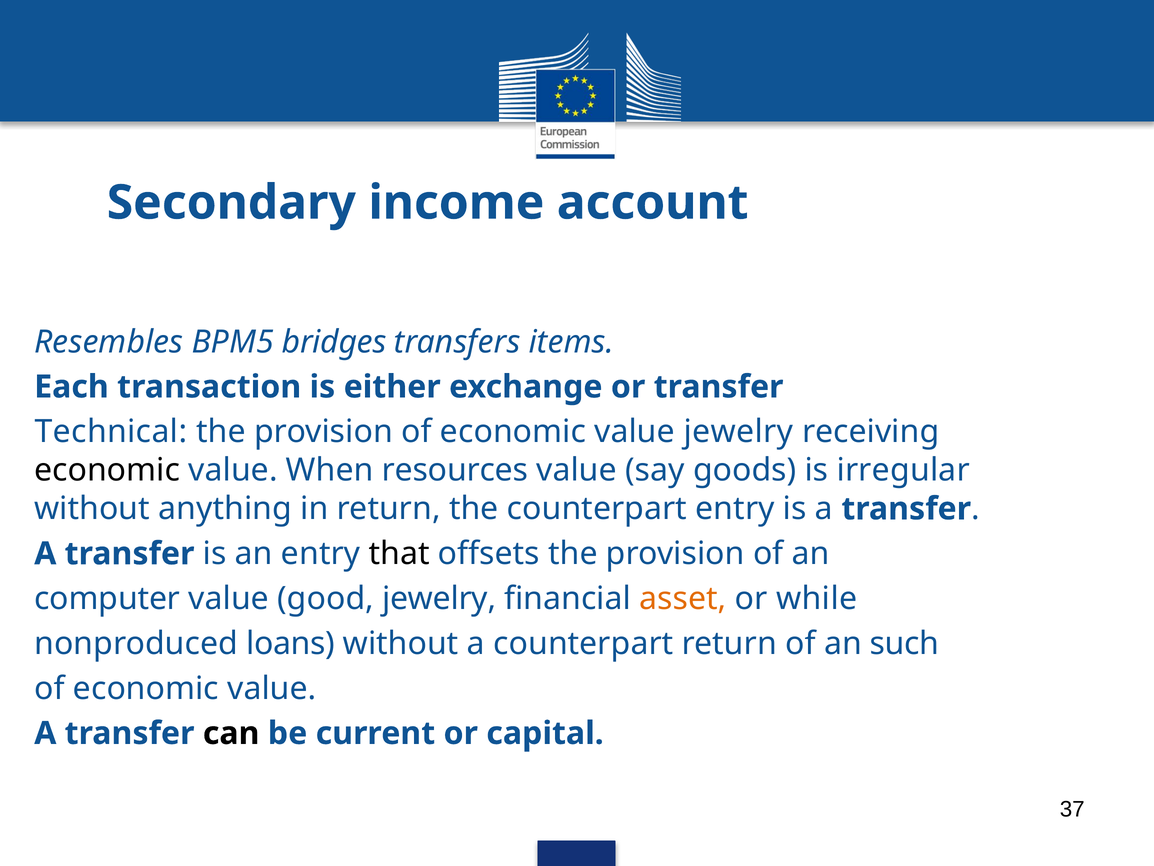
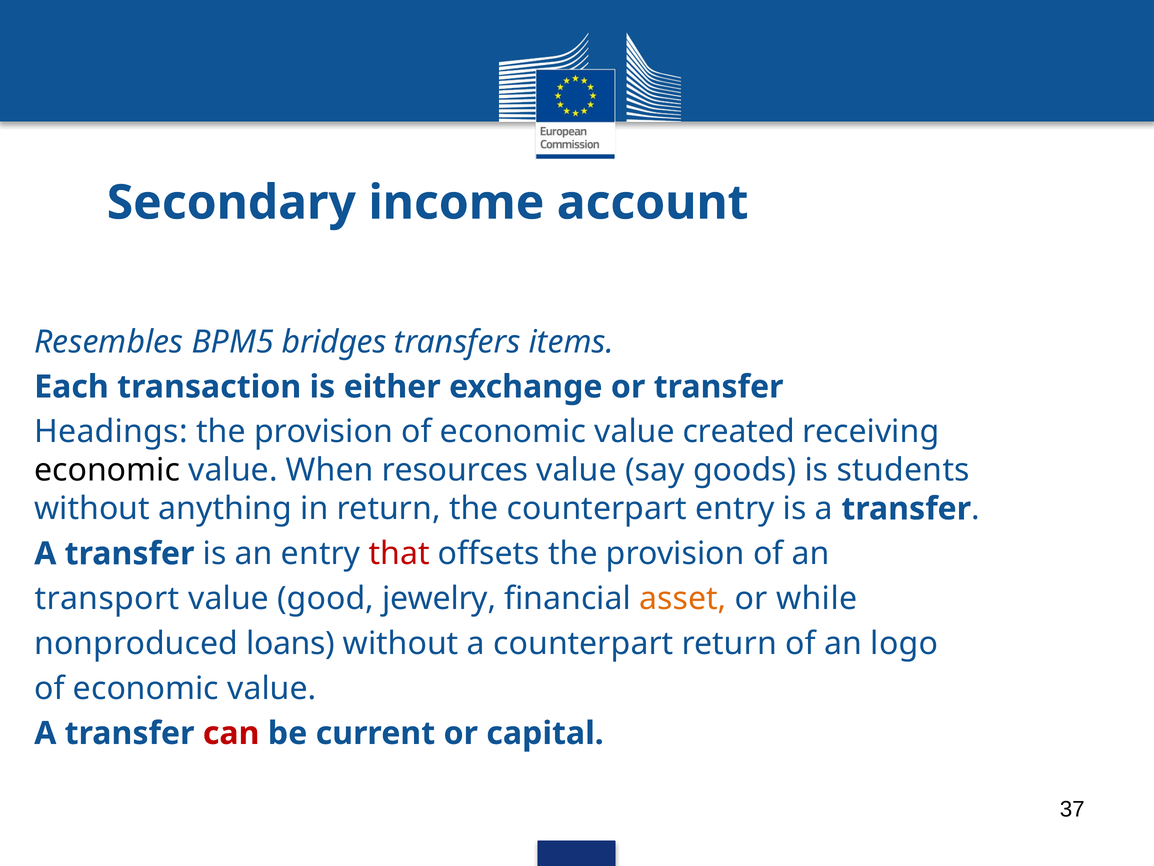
Technical: Technical -> Headings (111, 432)
value jewelry: jewelry -> created (739, 432)
irregular: irregular -> students (903, 470)
that colour: black -> red (399, 553)
computer: computer -> transport (107, 598)
such: such -> logo (904, 643)
can colour: black -> red (231, 733)
